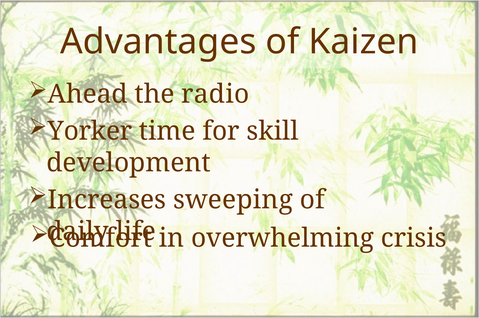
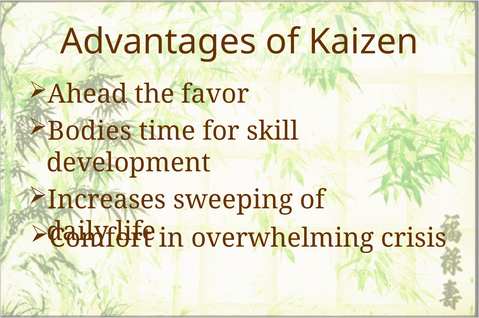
radio: radio -> favor (215, 94)
Yorker: Yorker -> Bodies (90, 131)
